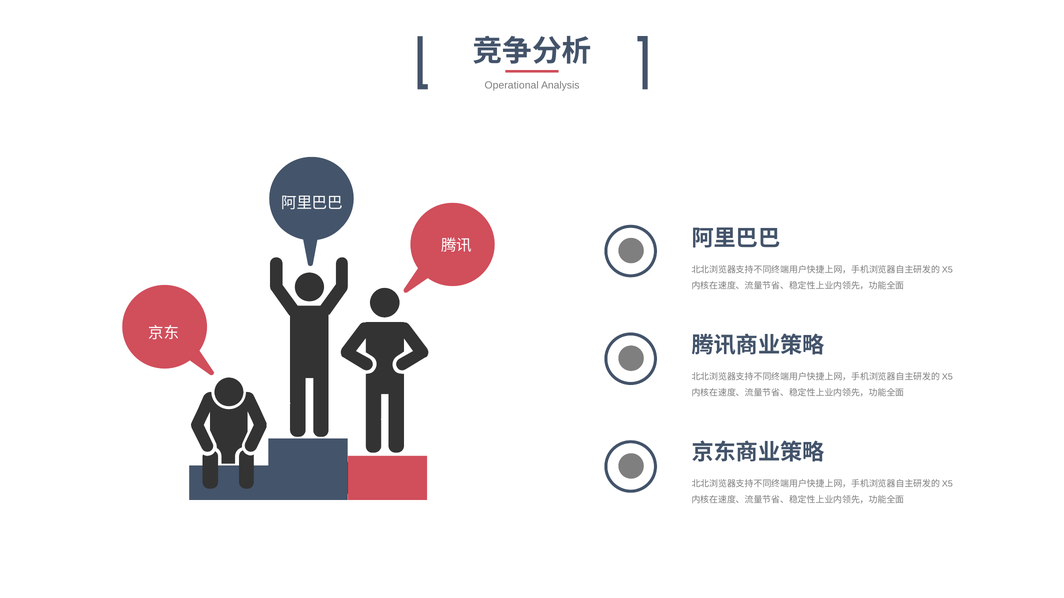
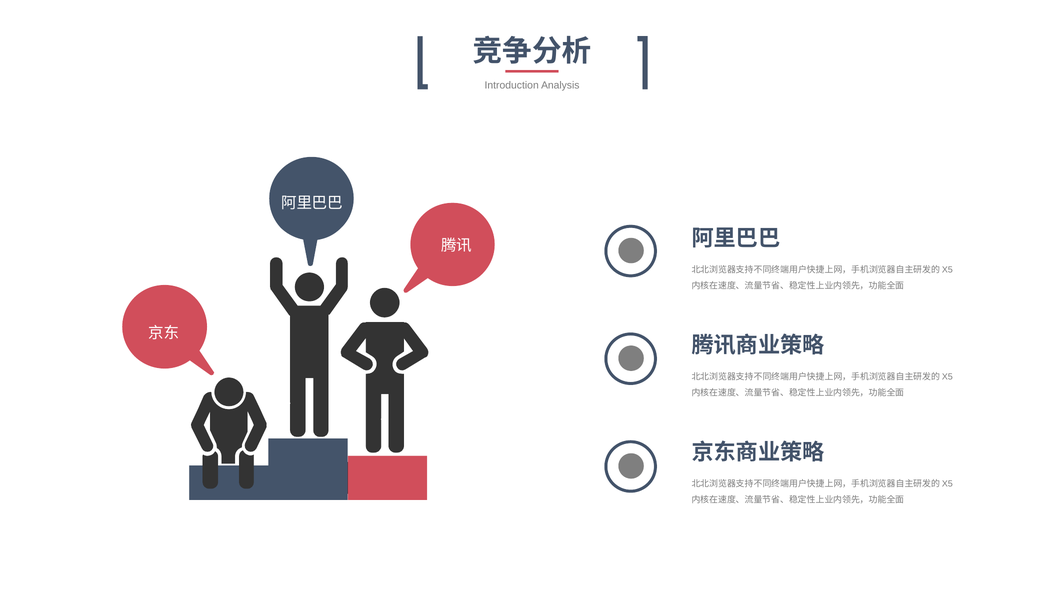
Operational: Operational -> Introduction (512, 86)
